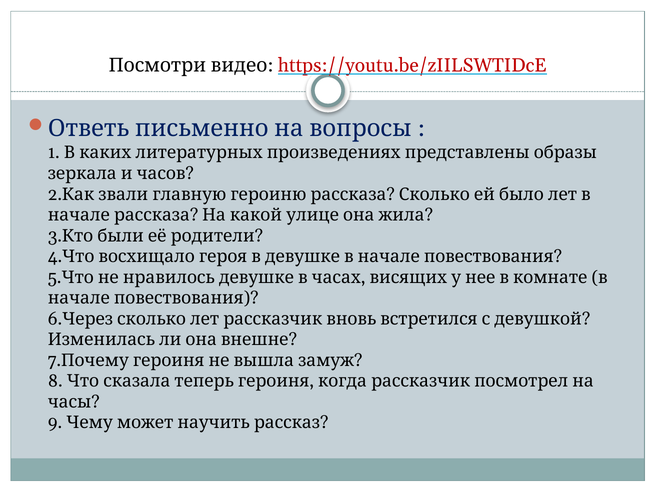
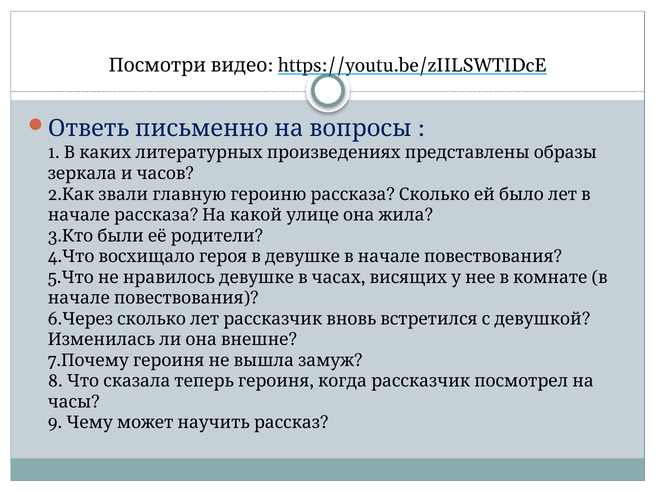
https://youtu.be/zIILSWTIDcE colour: red -> black (412, 65)
